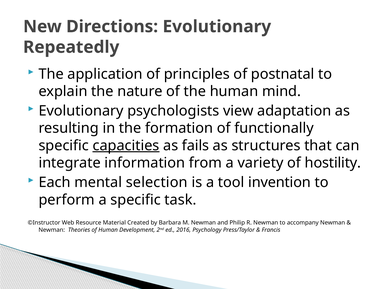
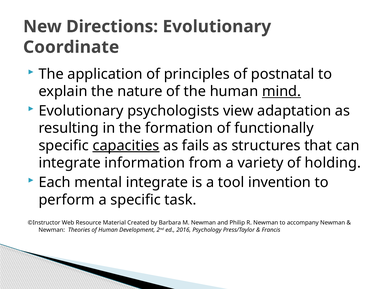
Repeatedly: Repeatedly -> Coordinate (71, 47)
mind underline: none -> present (282, 92)
hostility: hostility -> holding (333, 163)
mental selection: selection -> integrate (157, 183)
